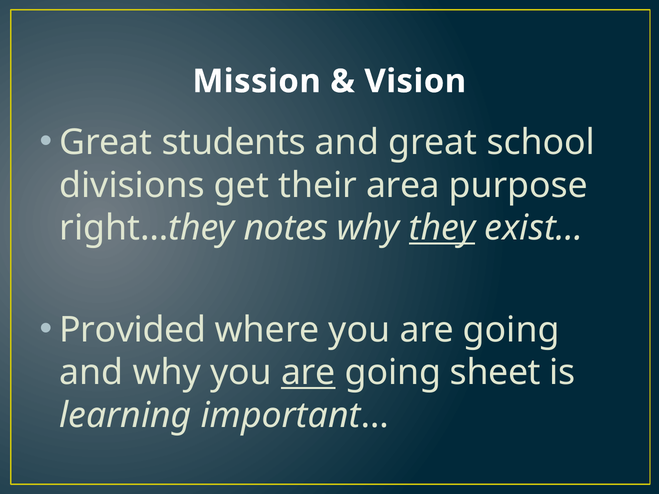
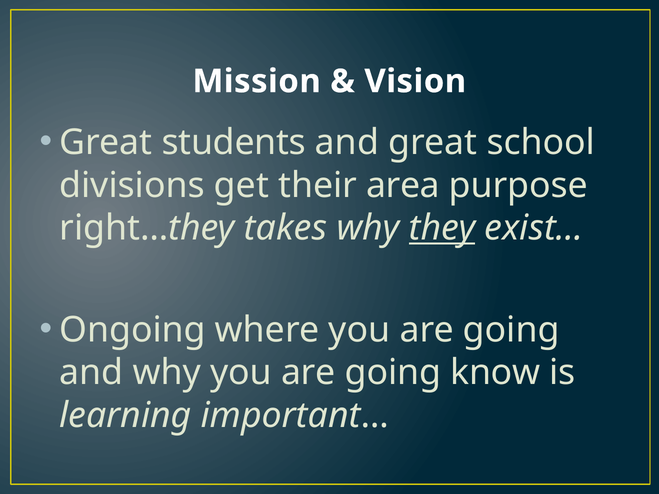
notes: notes -> takes (286, 228)
Provided: Provided -> Ongoing (132, 330)
are underline: present -> none (308, 373)
sheet: sheet -> know (495, 373)
